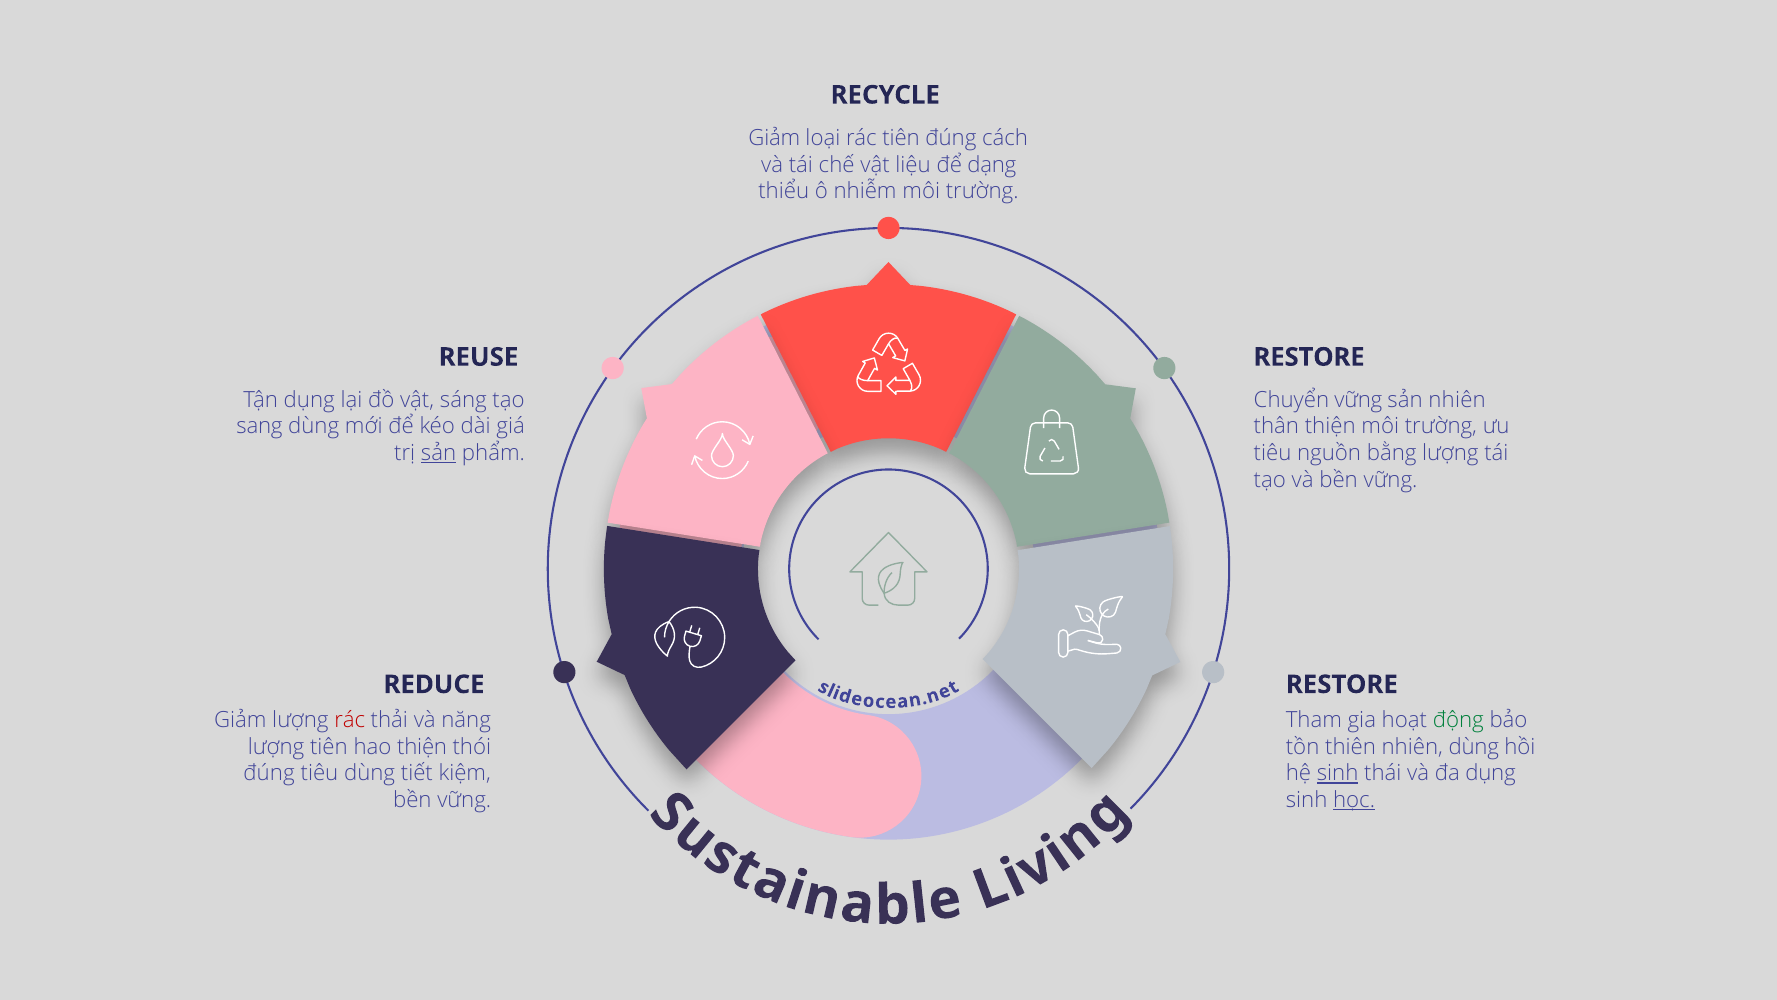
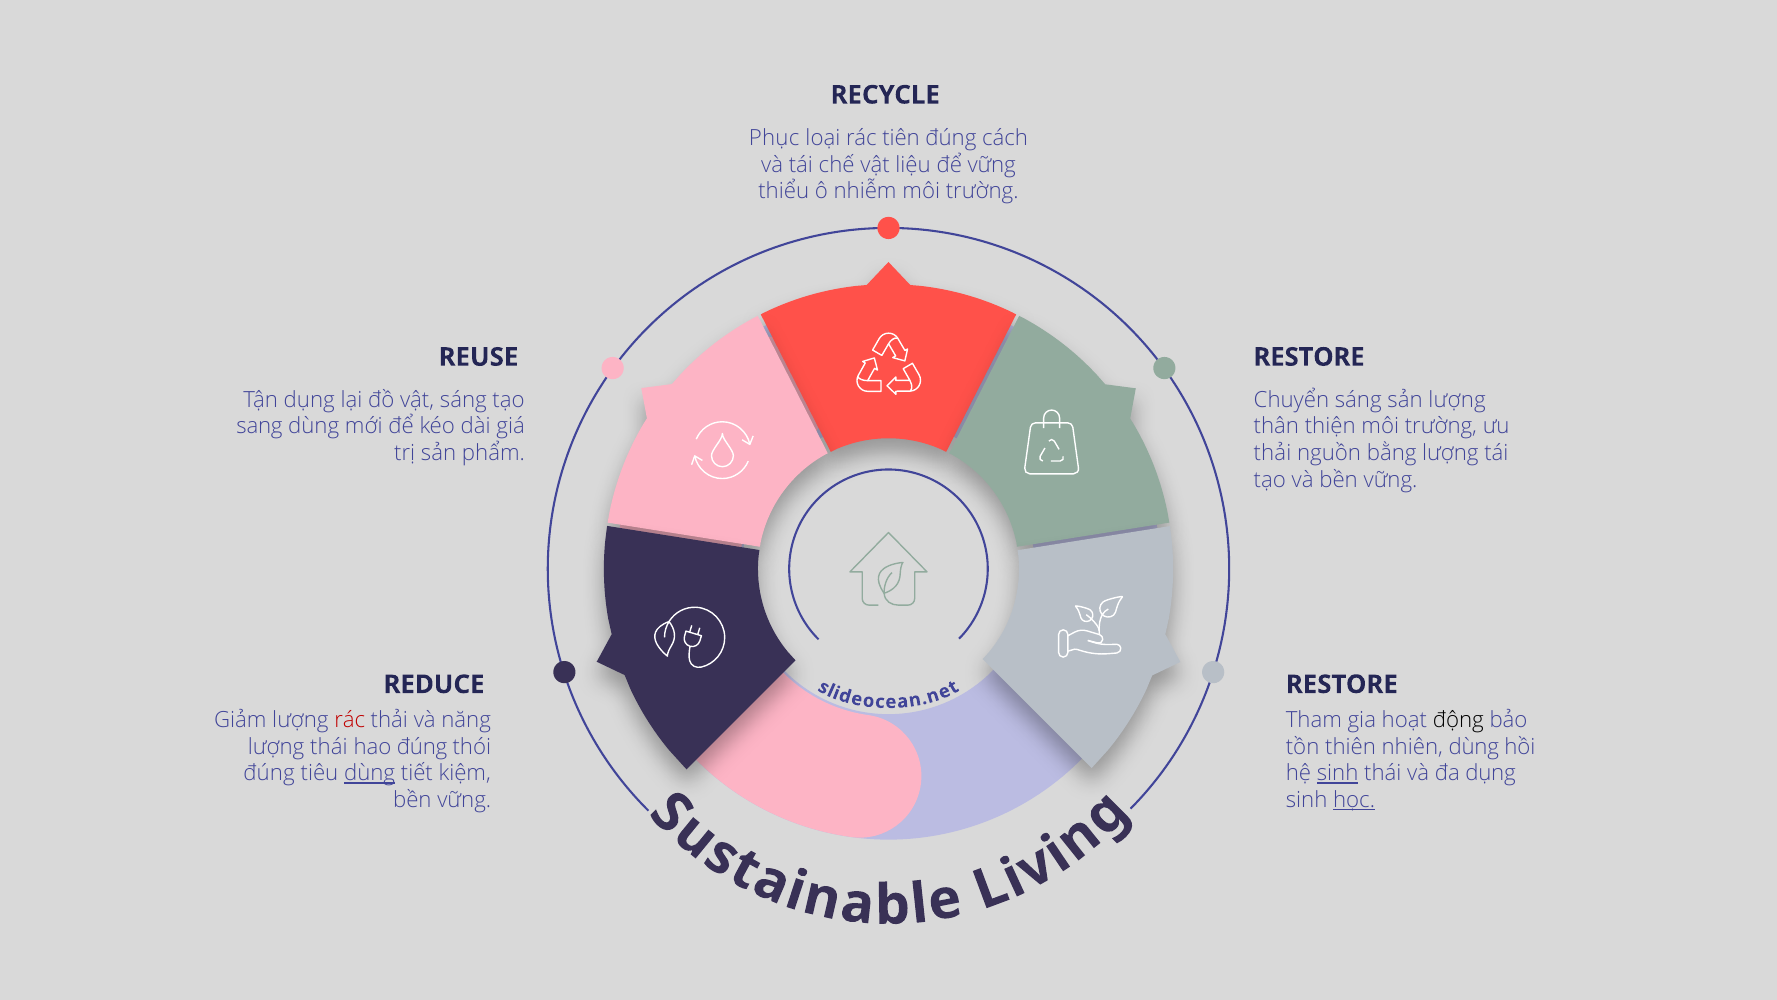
Giảm: Giảm -> Phục (774, 138)
để dạng: dạng -> vững (992, 165)
Chuyển vững: vững -> sáng (1358, 400)
sản nhiên: nhiên -> lượng (1457, 400)
sản underline: present -> none (439, 453)
tiêu: tiêu -> thải (1273, 453)
động colour: green -> black (1458, 720)
lượng tiên: tiên -> thái (329, 747)
hao thiện: thiện -> đúng (422, 747)
dùng underline: none -> present (370, 773)
